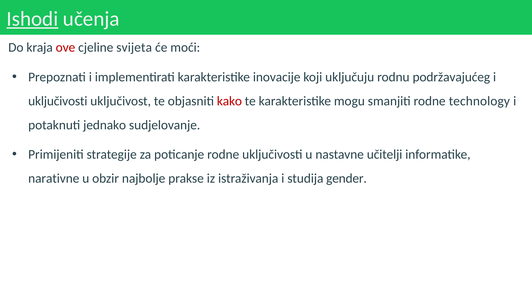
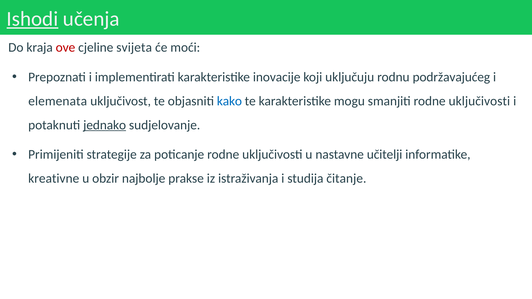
uključivosti: uključivosti -> elemenata (58, 101)
kako colour: red -> blue (229, 101)
smanjiti rodne technology: technology -> uključivosti (479, 101)
jednako underline: none -> present (105, 125)
narativne: narativne -> kreativne (54, 179)
gender: gender -> čitanje (346, 179)
